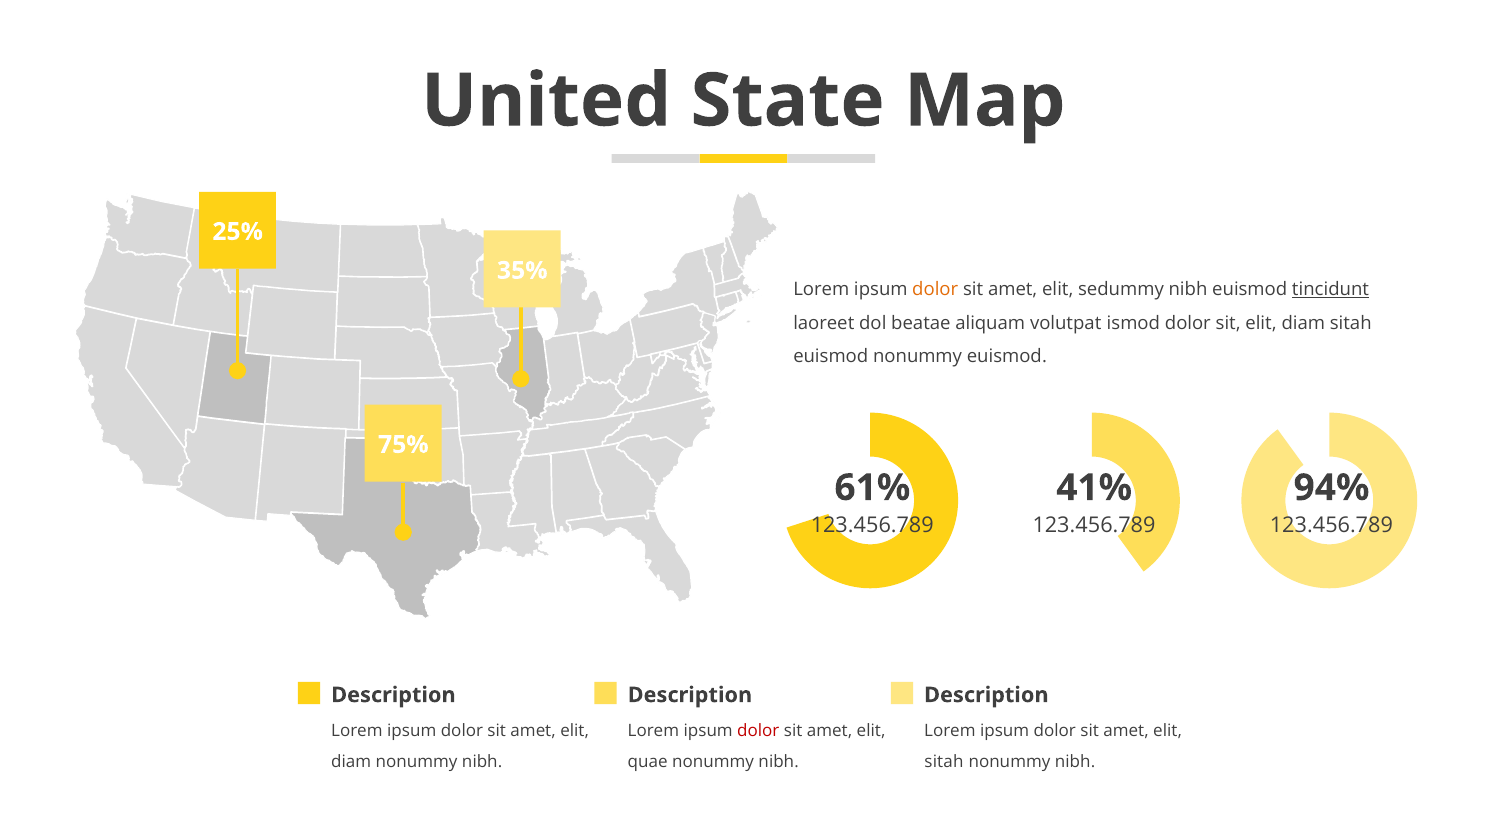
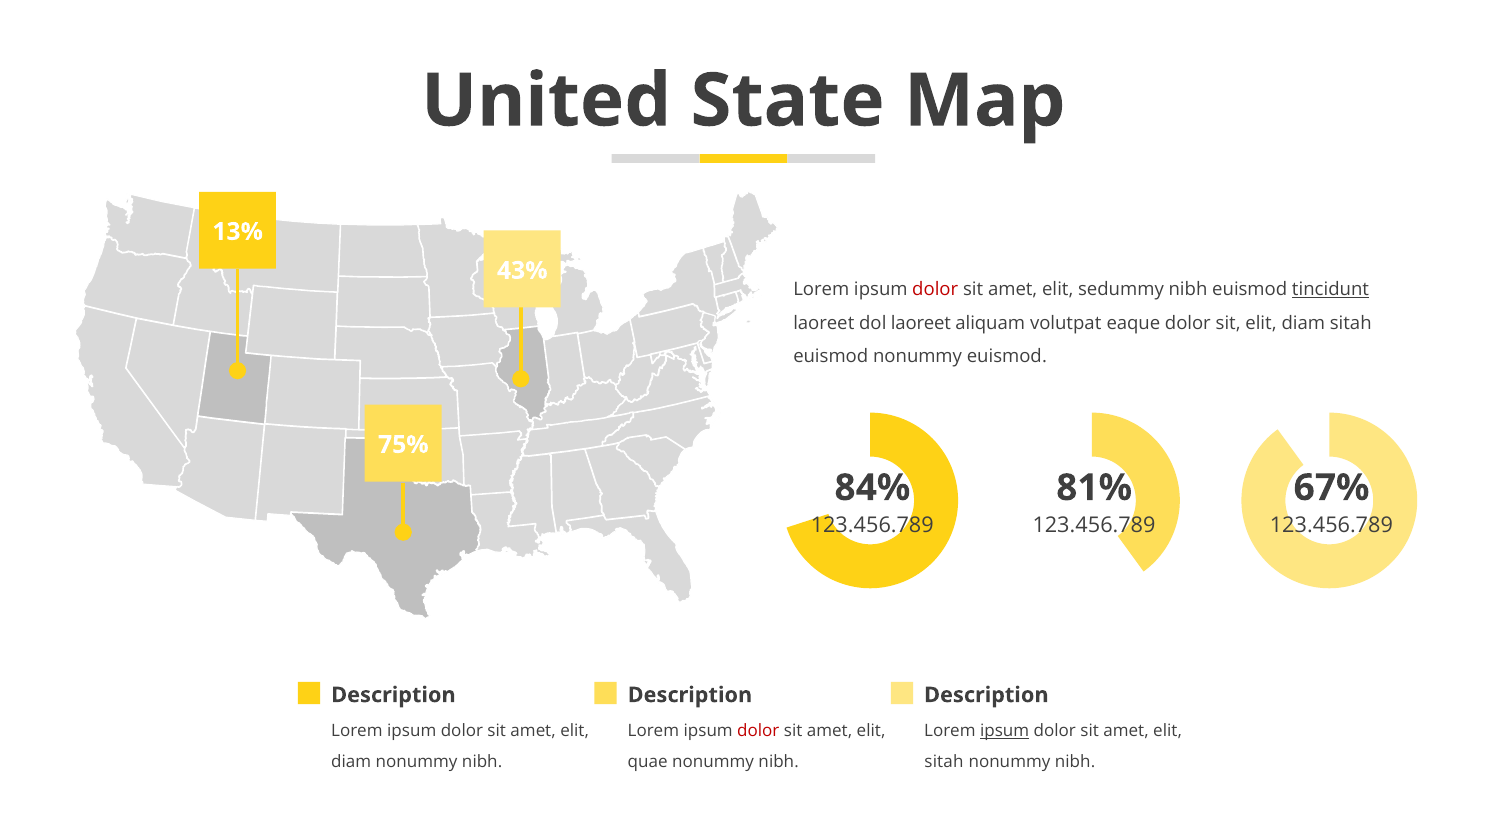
25%: 25% -> 13% (238, 232)
35%: 35% -> 43% (522, 271)
dolor colour: orange -> red (935, 290)
dol beatae: beatae -> laoreet (921, 323)
ismod: ismod -> eaque (1133, 323)
61%: 61% -> 84% (872, 488)
41%: 41% -> 81% (1094, 488)
94%: 94% -> 67% (1332, 488)
ipsum underline: none -> present (1005, 732)
